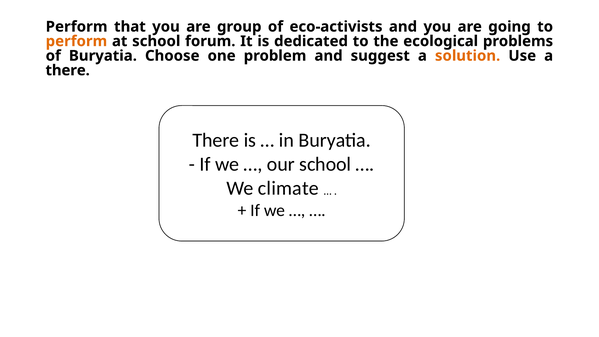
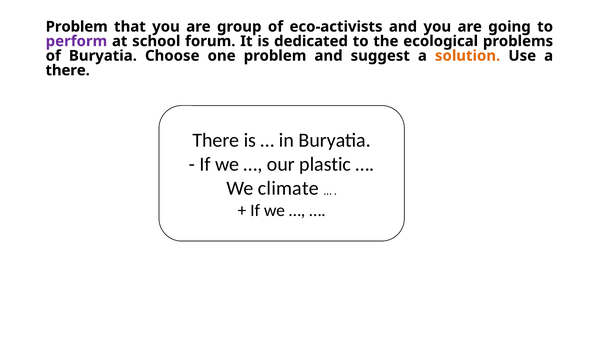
Perform: Perform -> Problem (77, 27)
perform colour: orange -> purple (76, 41)
our school: school -> plastic (325, 164)
